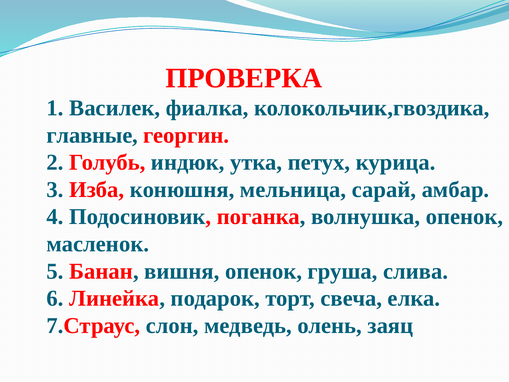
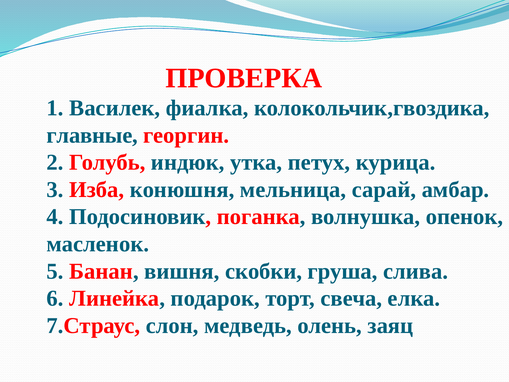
вишня опенок: опенок -> скобки (264, 271)
